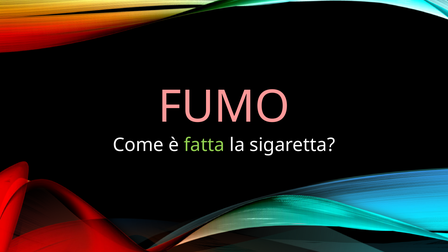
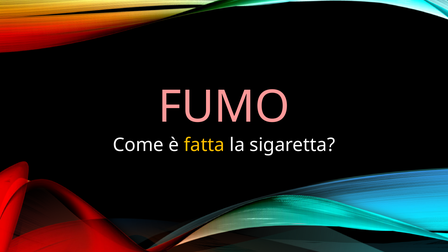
fatta colour: light green -> yellow (204, 145)
